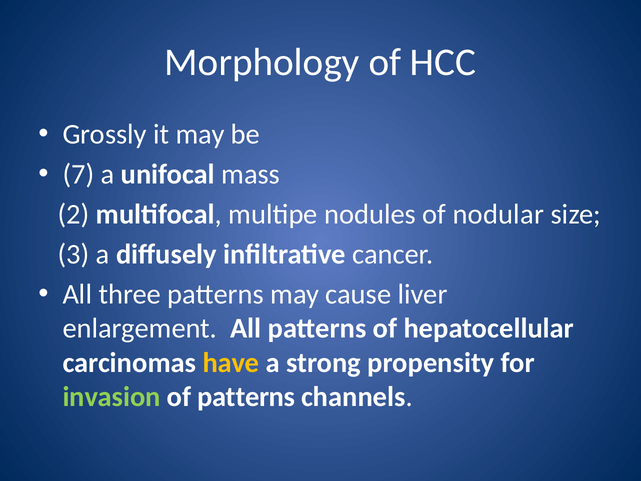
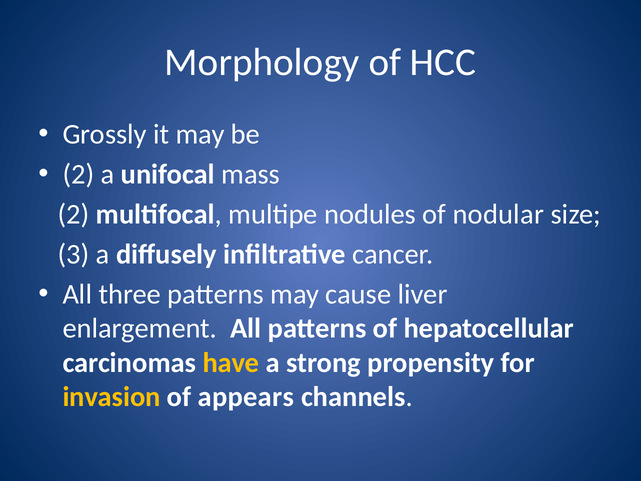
7: 7 -> 2 (78, 174)
invasion colour: light green -> yellow (112, 397)
of patterns: patterns -> appears (246, 397)
